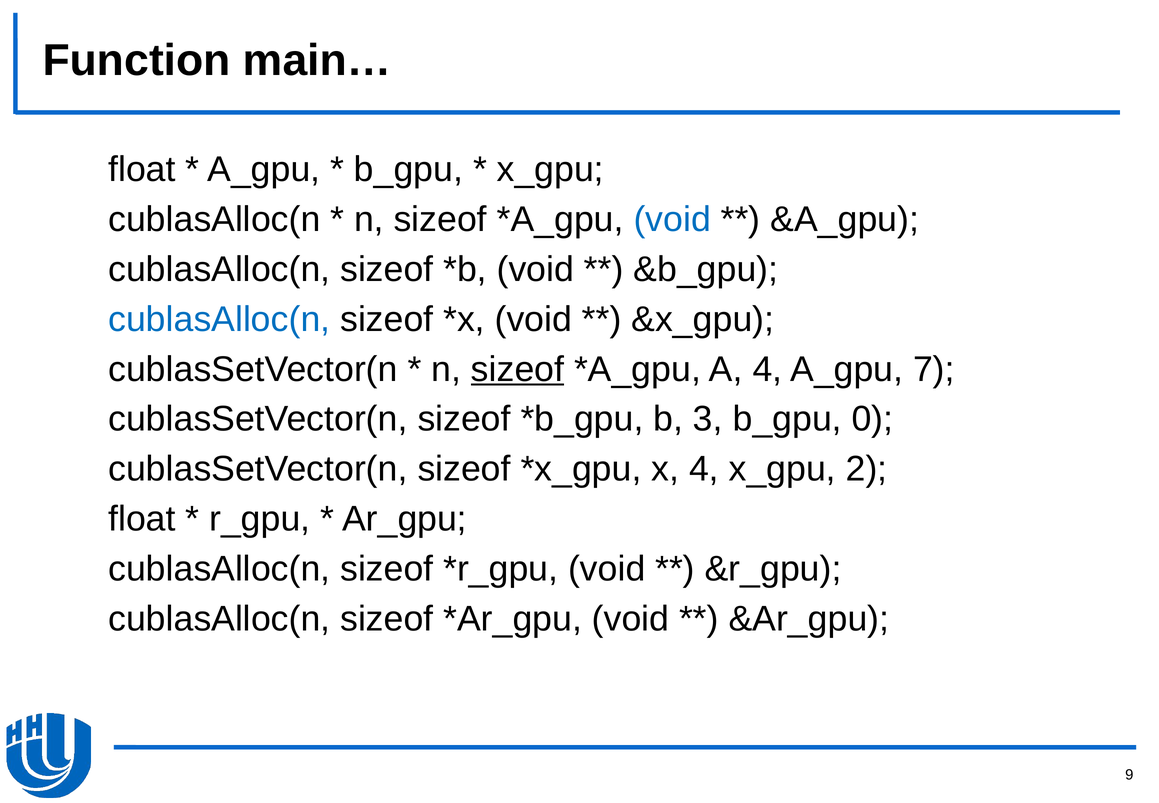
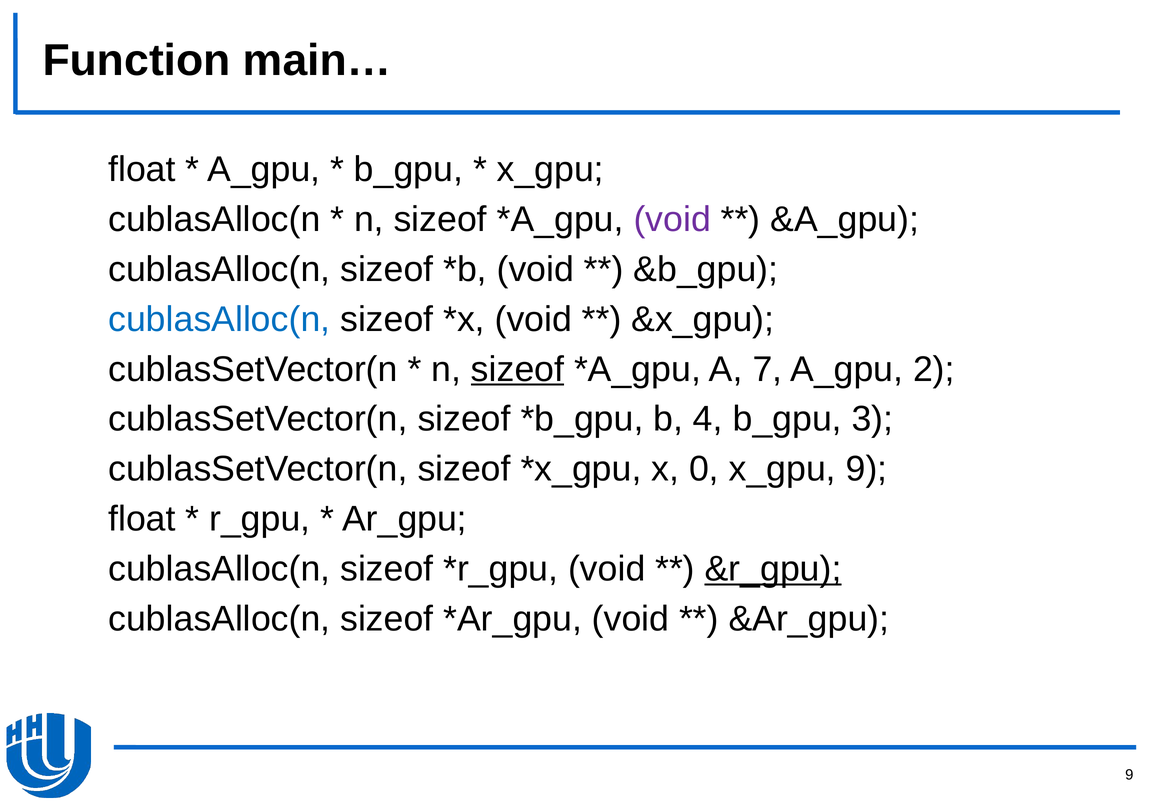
void colour: blue -> purple (672, 219)
A 4: 4 -> 7 (767, 369)
7: 7 -> 2 (934, 369)
3: 3 -> 4 (708, 419)
0: 0 -> 3 (872, 419)
x 4: 4 -> 0 (704, 469)
x_gpu 2: 2 -> 9 (866, 469)
&r_gpu underline: none -> present (773, 569)
